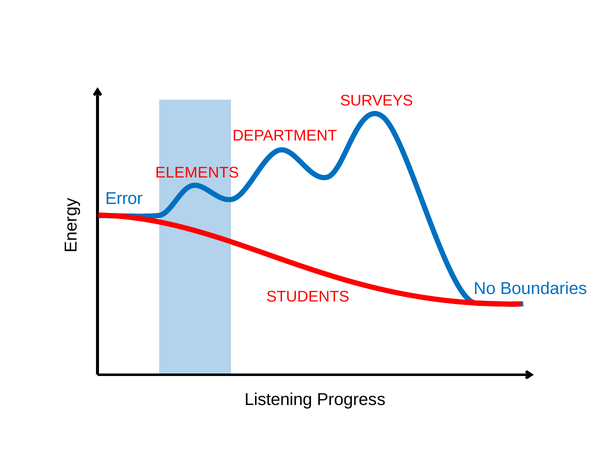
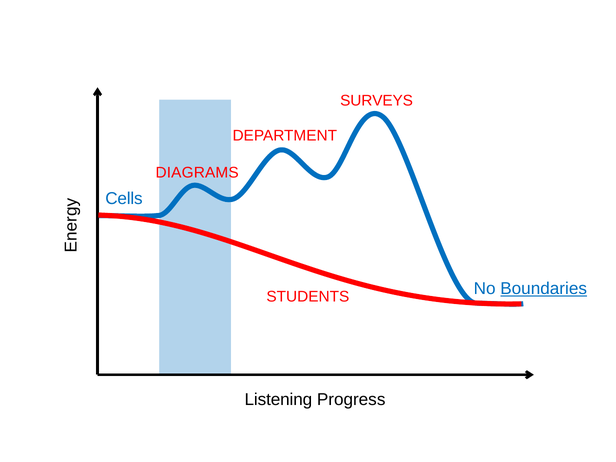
ELEMENTS: ELEMENTS -> DIAGRAMS (197, 172)
Error: Error -> Cells (124, 199)
Boundaries underline: none -> present (544, 289)
